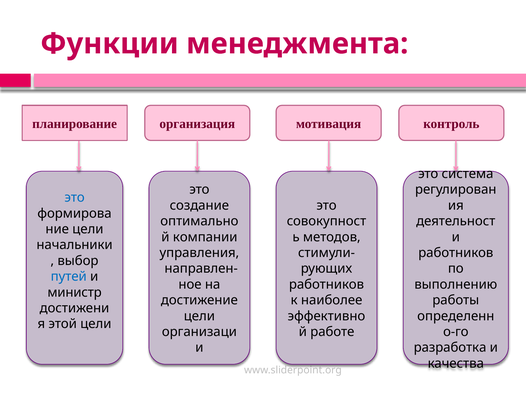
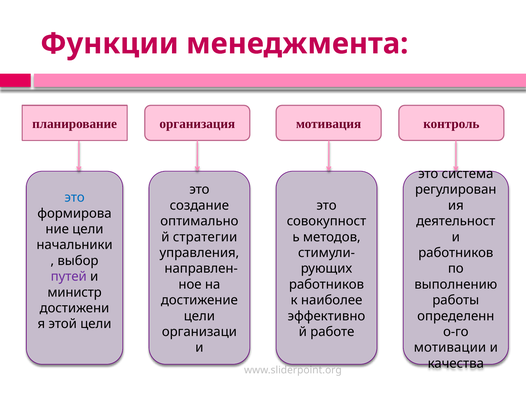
компании: компании -> стратегии (205, 237)
путей colour: blue -> purple (69, 276)
разработка: разработка -> мотивации (450, 347)
